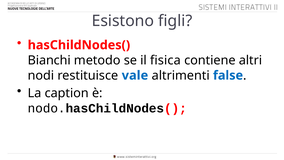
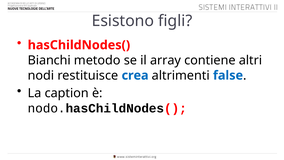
fisica: fisica -> array (166, 60)
vale: vale -> crea (135, 75)
